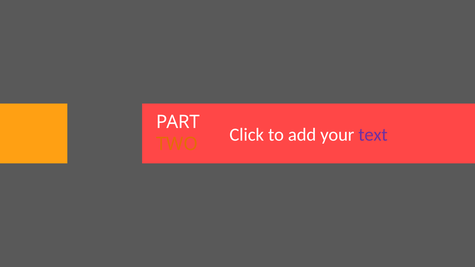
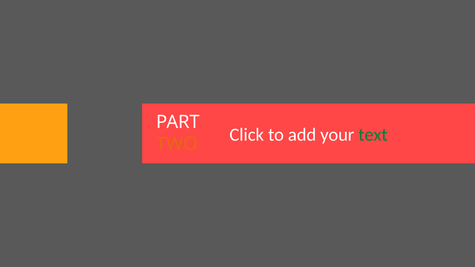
text colour: purple -> green (373, 135)
